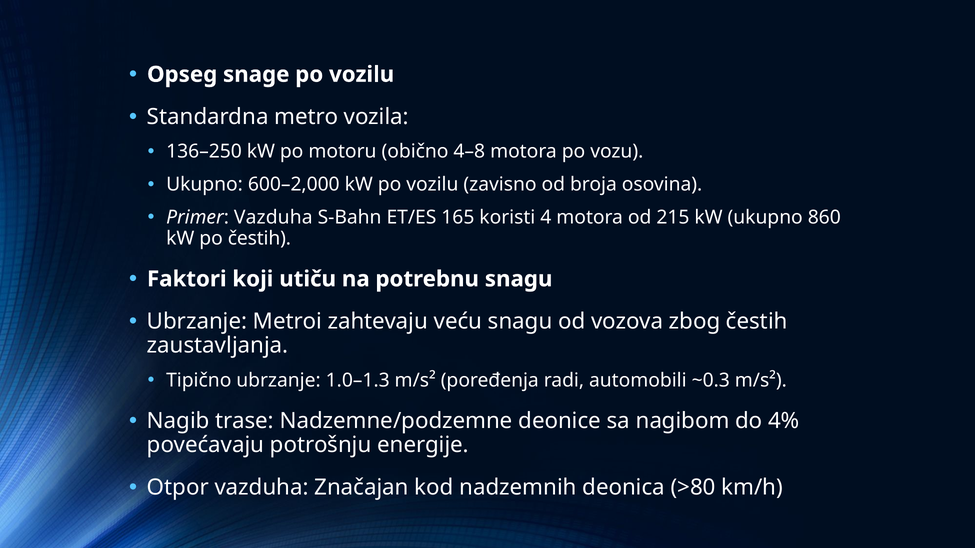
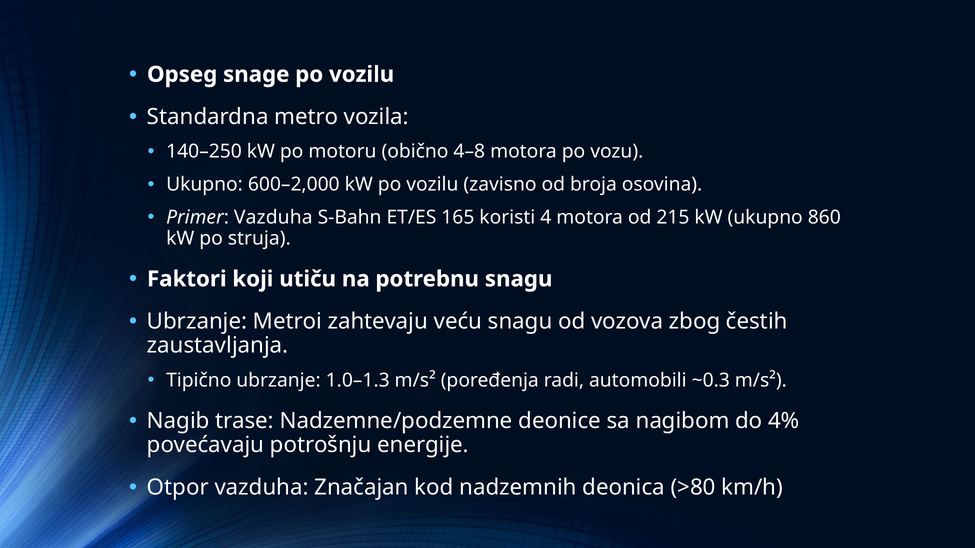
136–250: 136–250 -> 140–250 (204, 152)
po čestih: čestih -> struja (259, 239)
